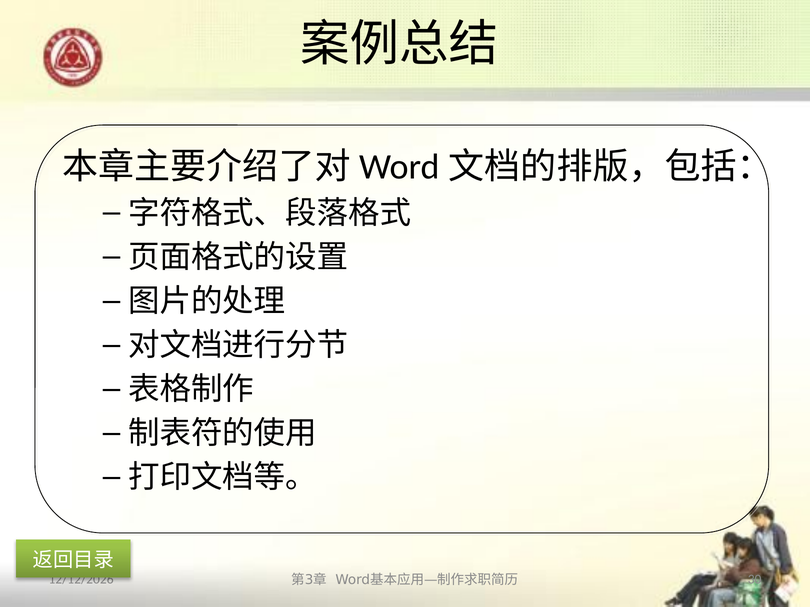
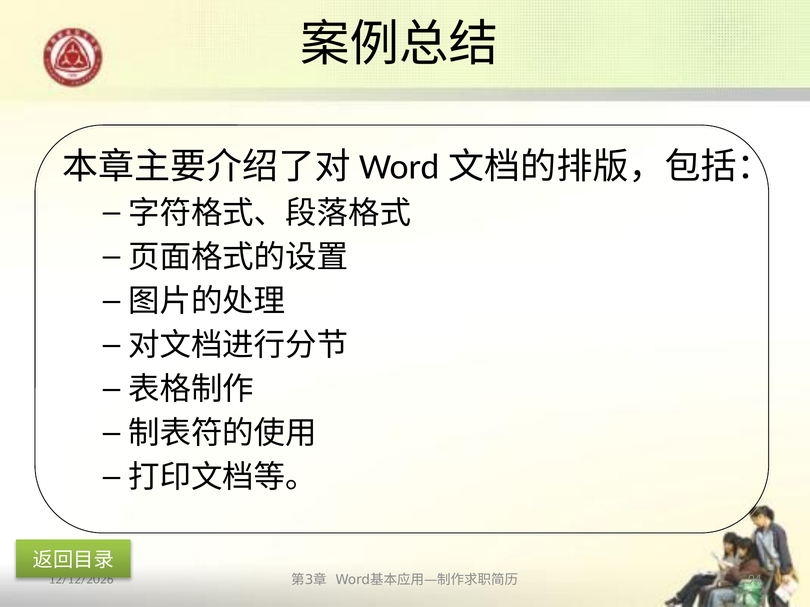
30: 30 -> 94 (755, 580)
